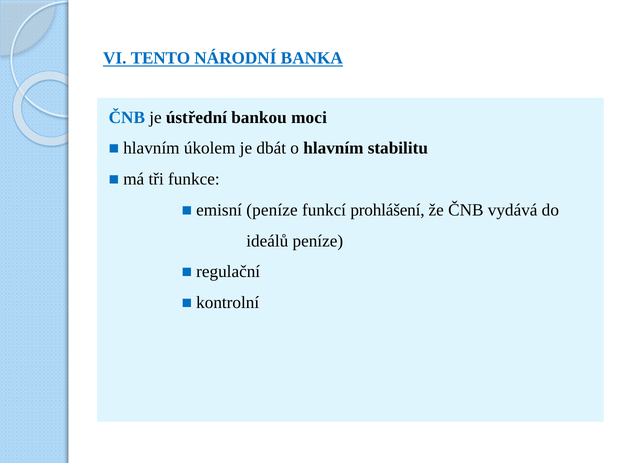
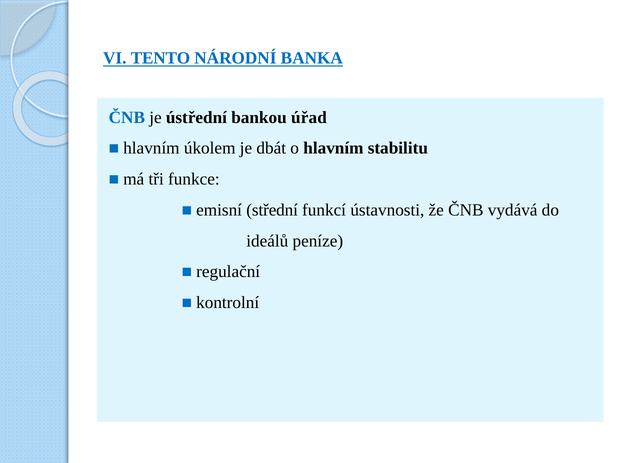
moci: moci -> úřad (309, 118)
emisní peníze: peníze -> střední (272, 210)
prohlášení: prohlášení -> ústavnosti (387, 210)
